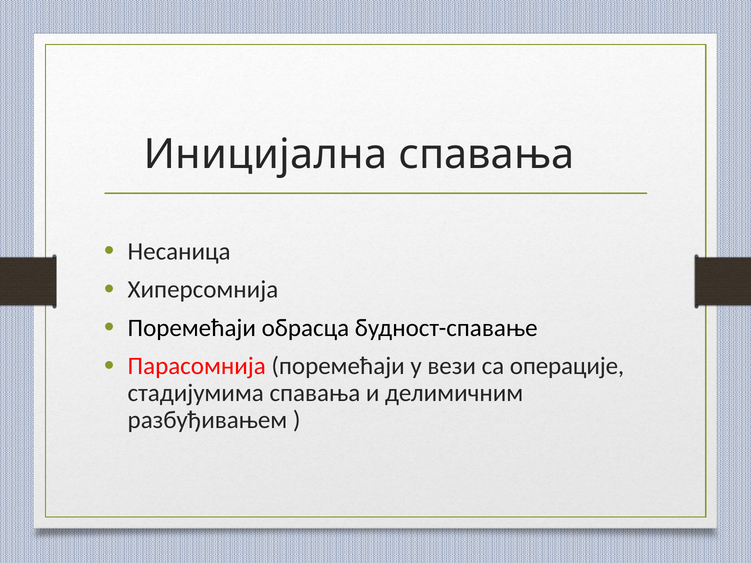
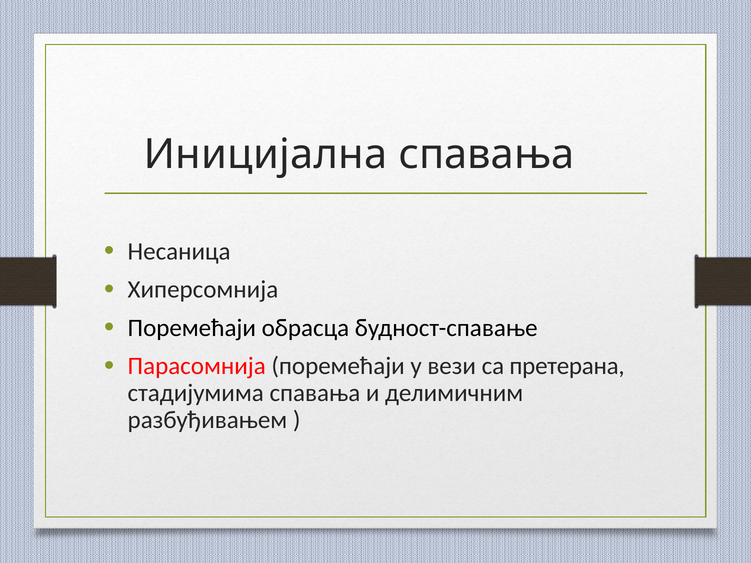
операције: операције -> претерана (567, 366)
